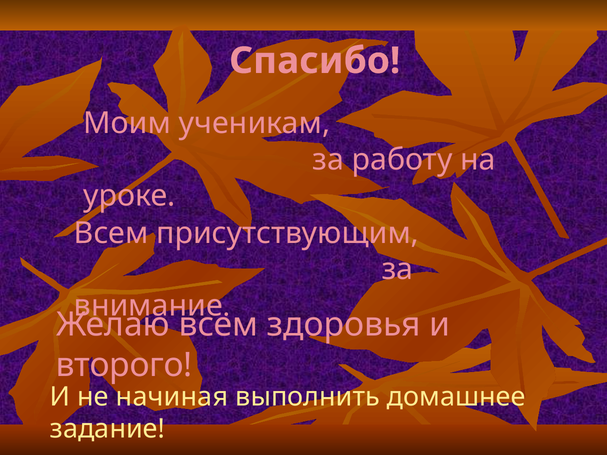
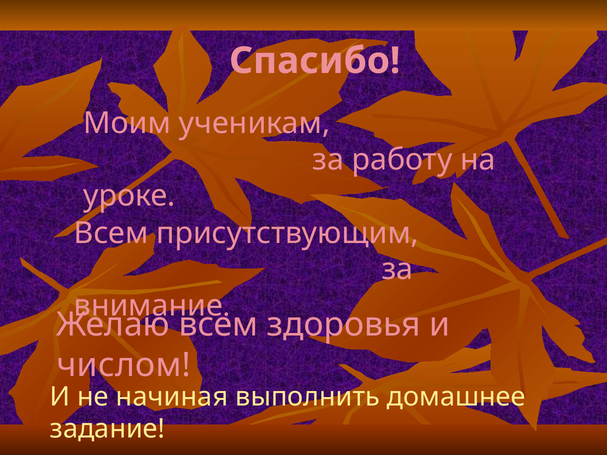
второго: второго -> числом (124, 365)
